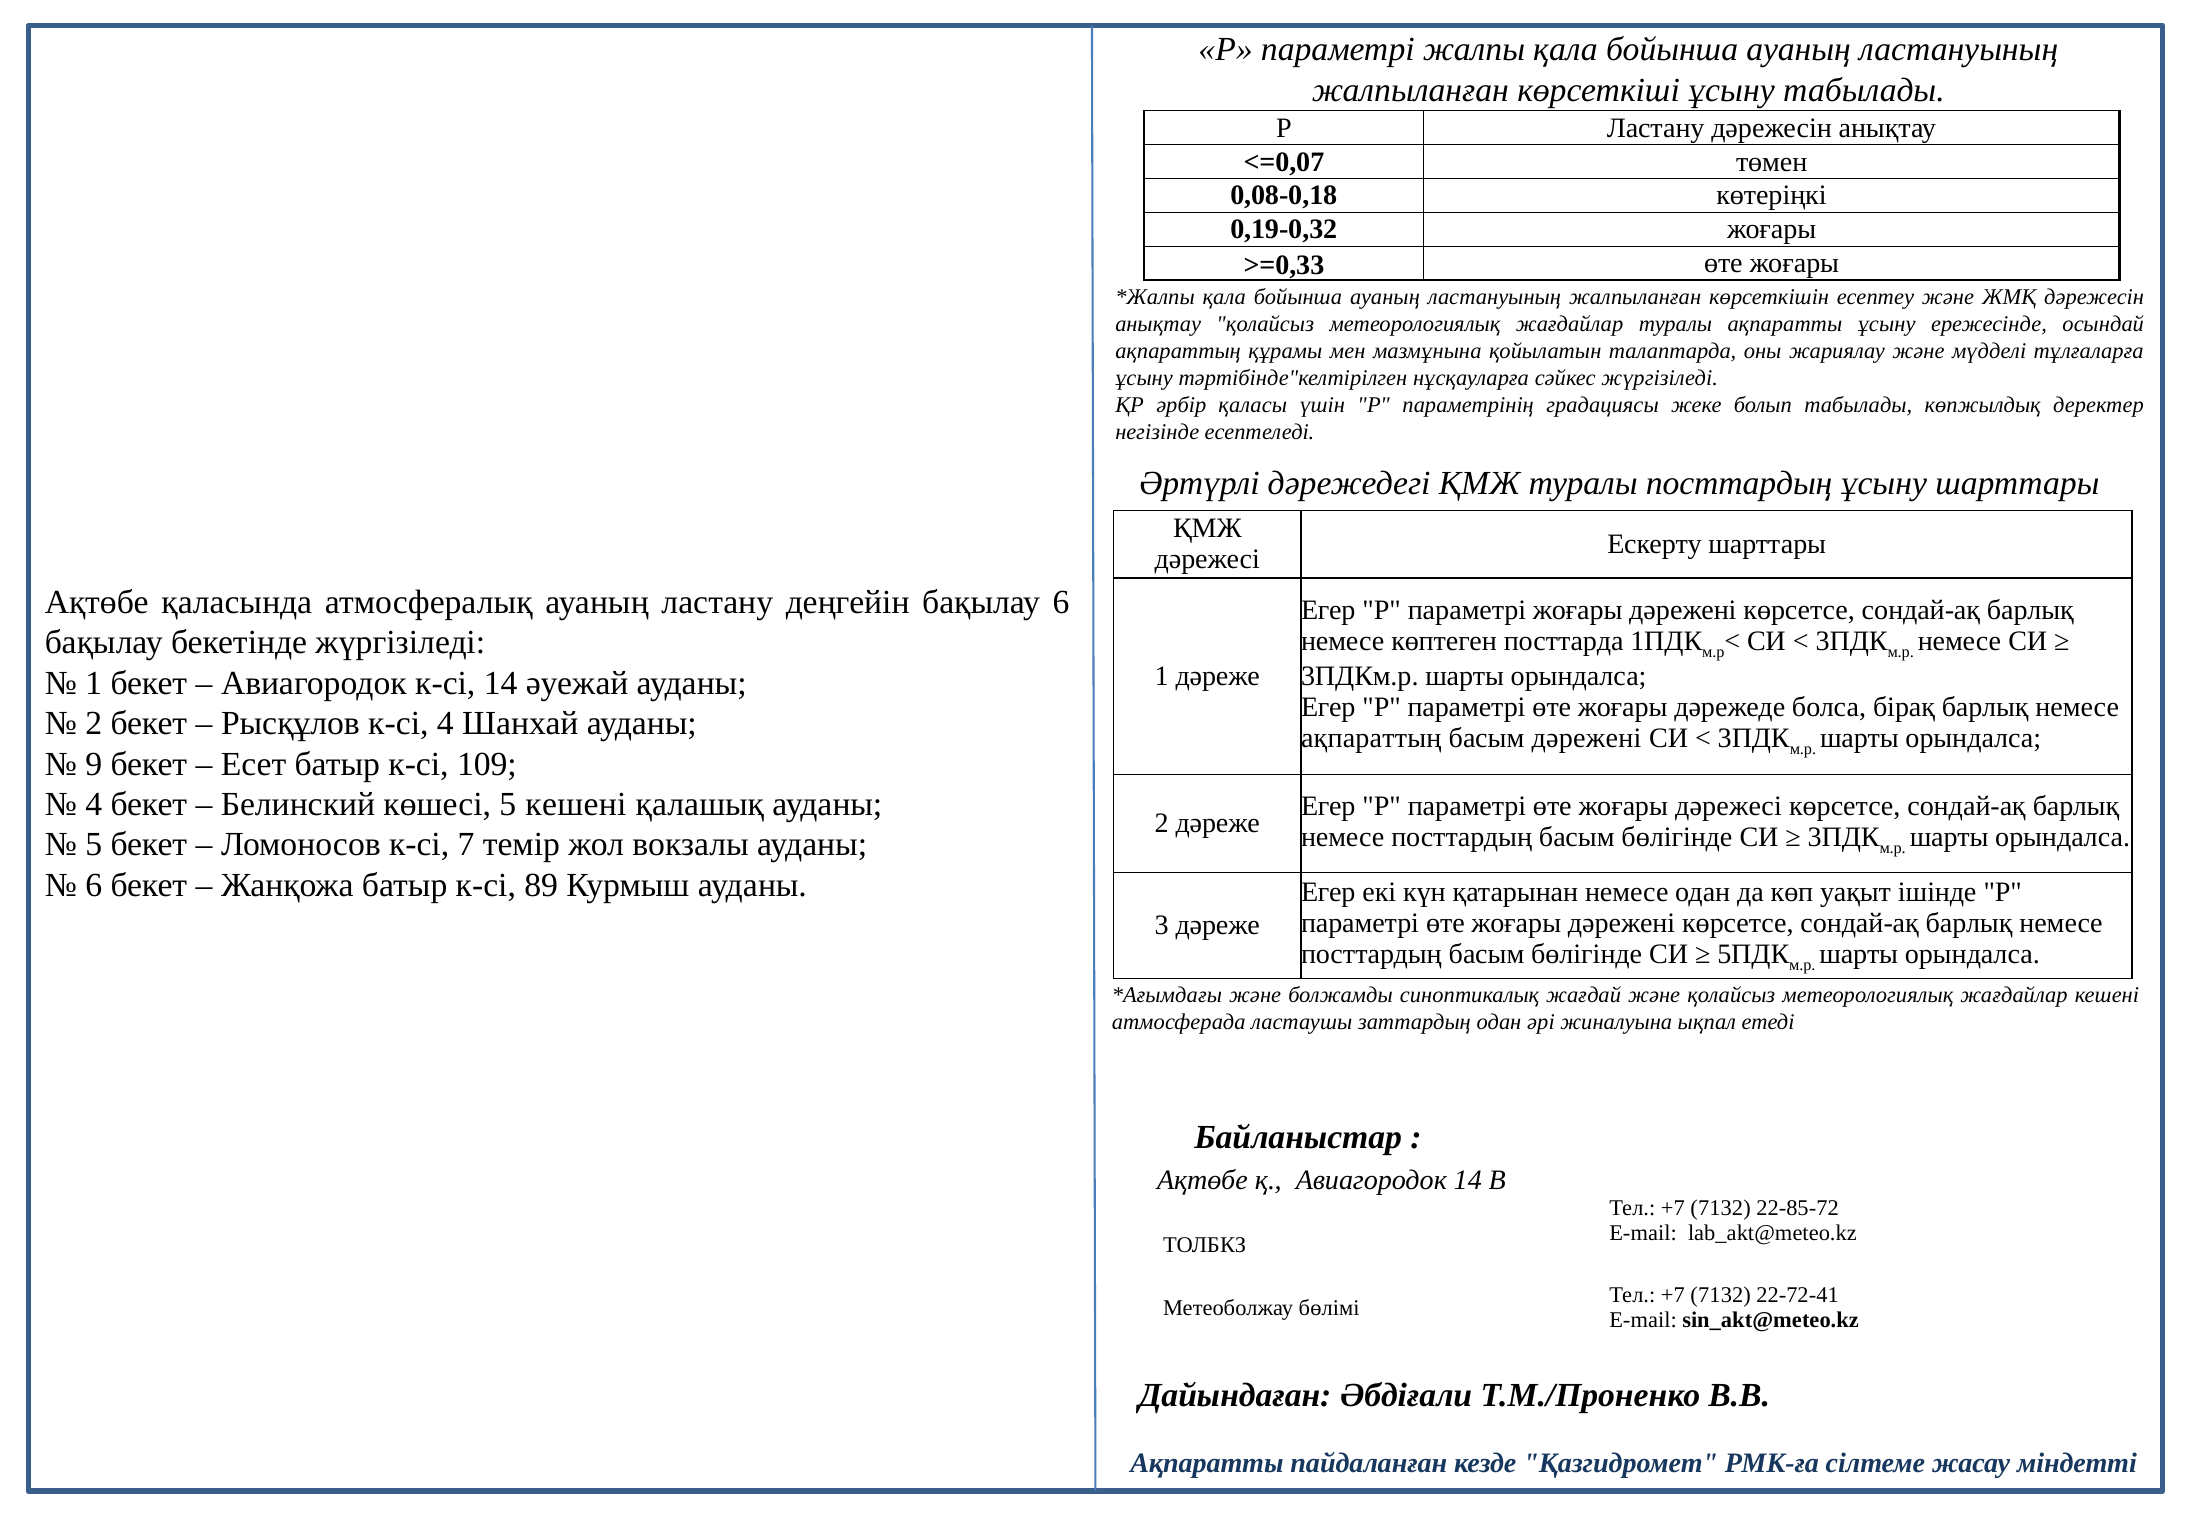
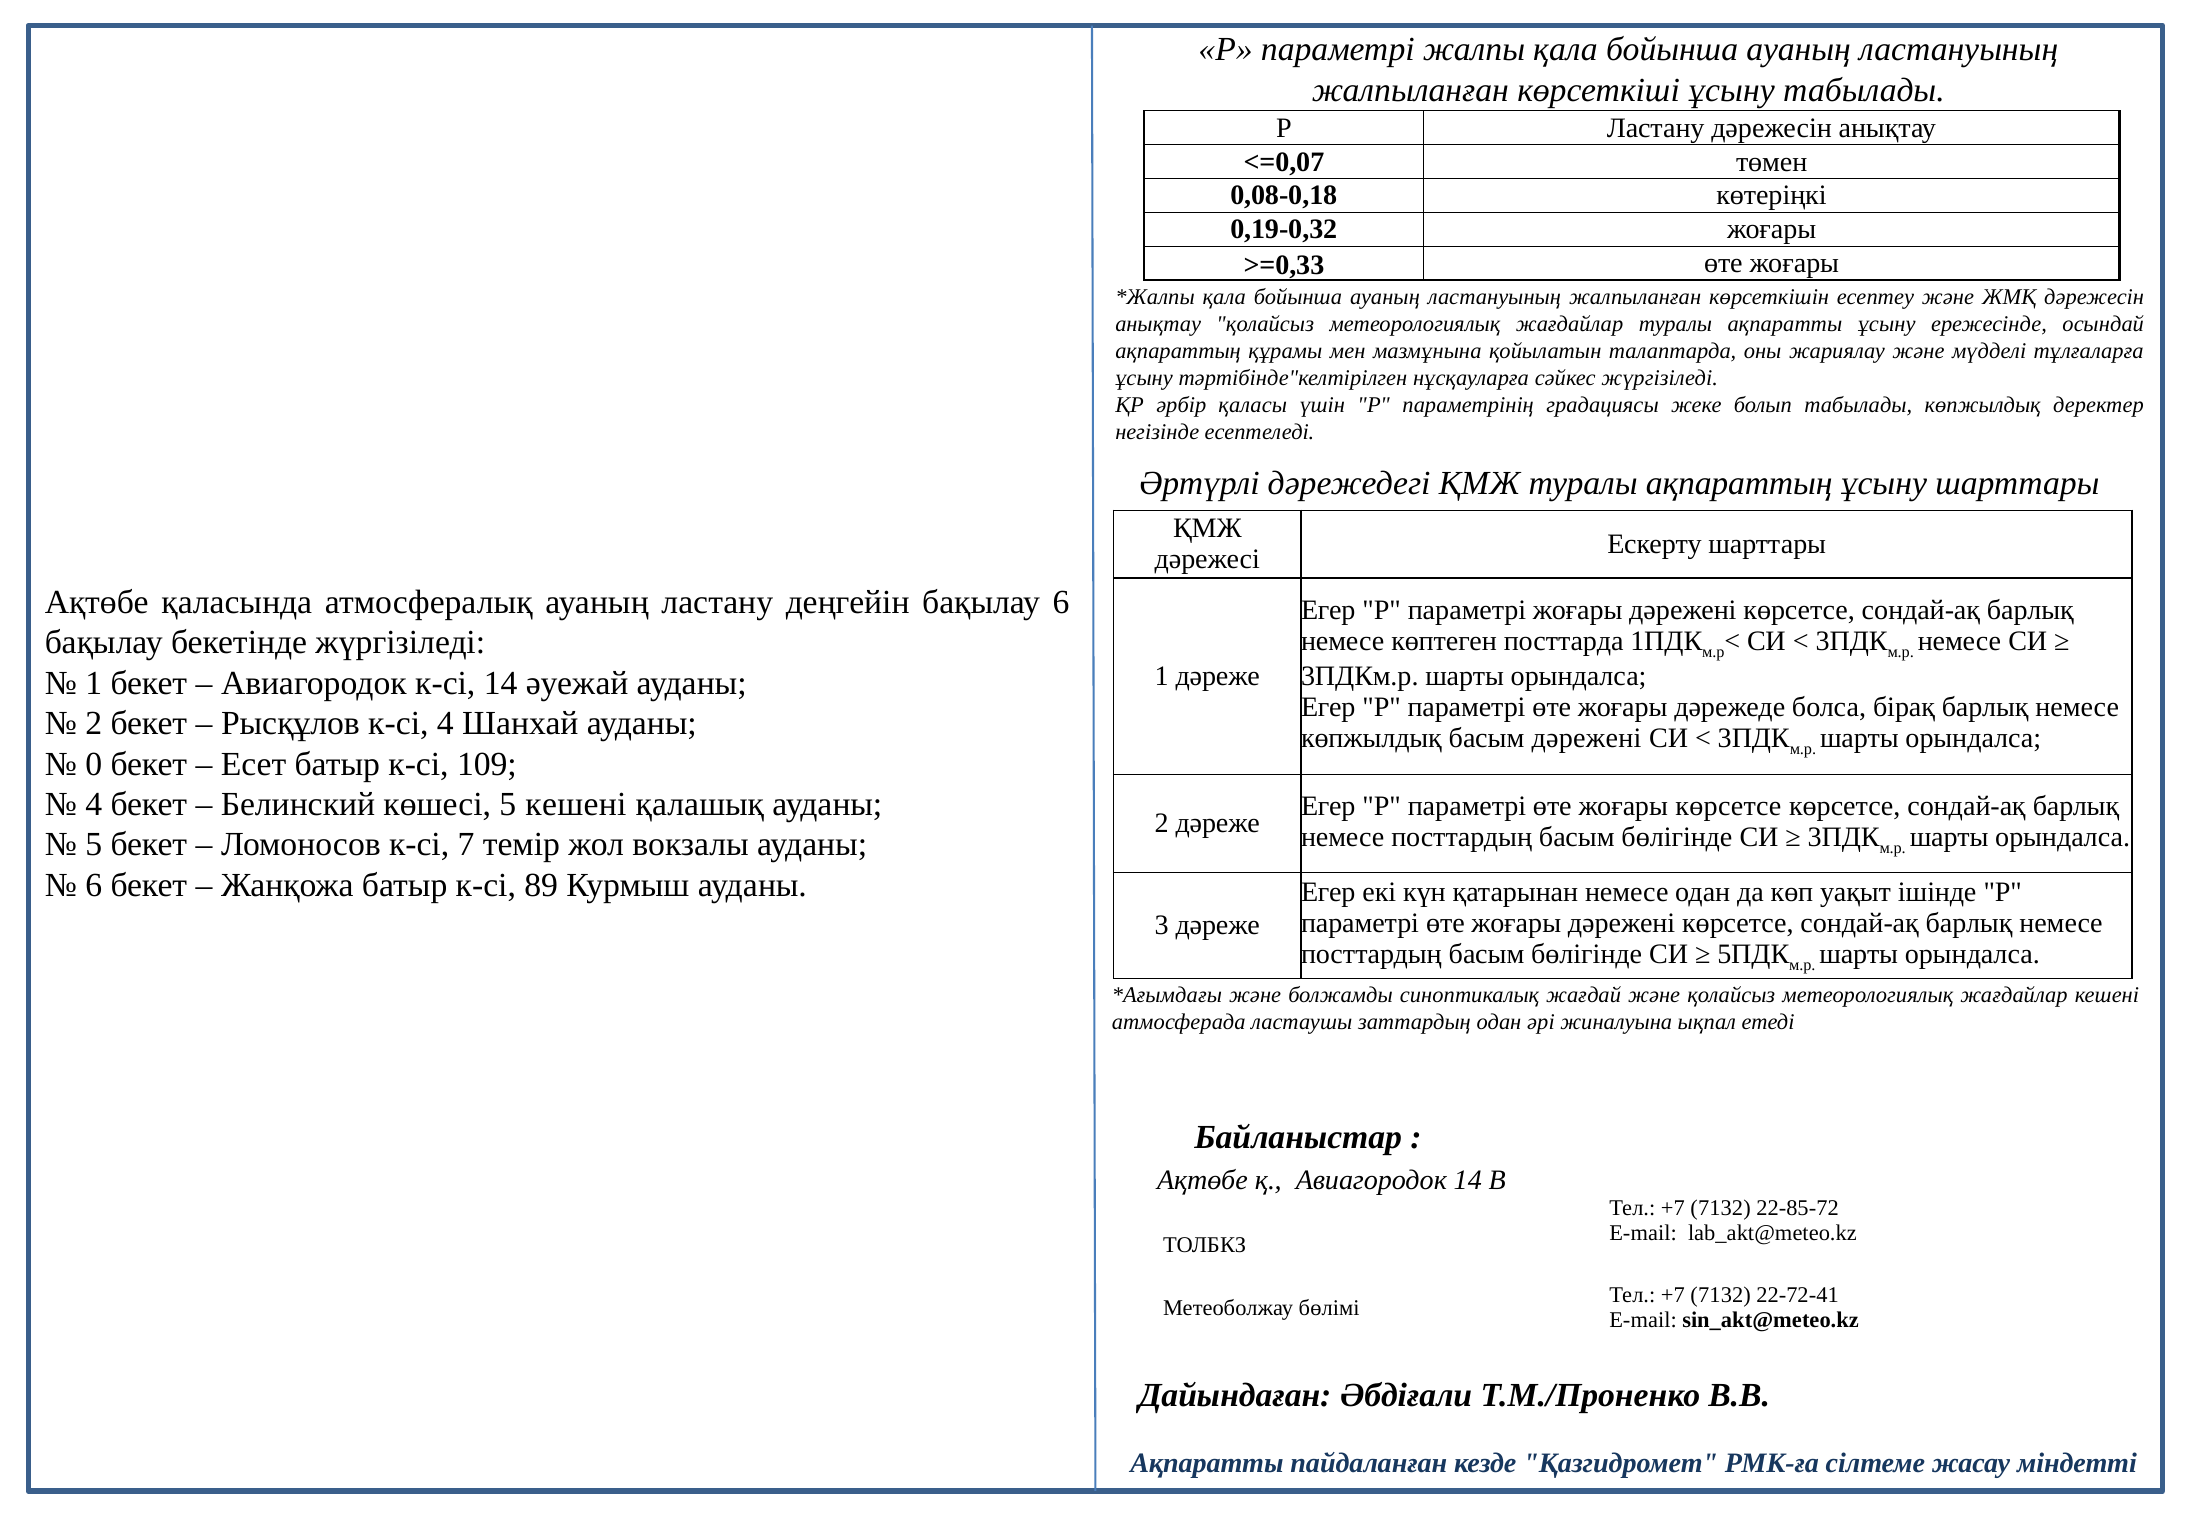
туралы посттардың: посттардың -> ақпараттың (1739, 484)
ақпараттың: ақпараттың -> көпжылдық (1371, 738)
9: 9 -> 0 (94, 764)
жоғары дәрежесі: дәрежесі -> көрсетсе (1728, 806)
